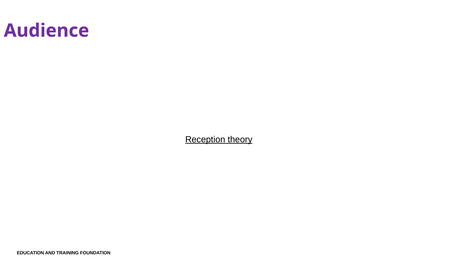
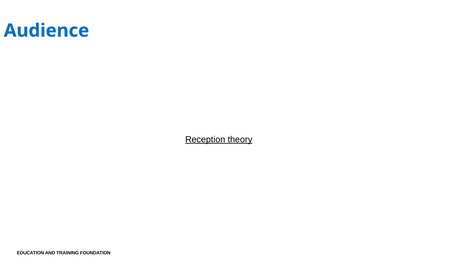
Audience colour: purple -> blue (46, 31)
